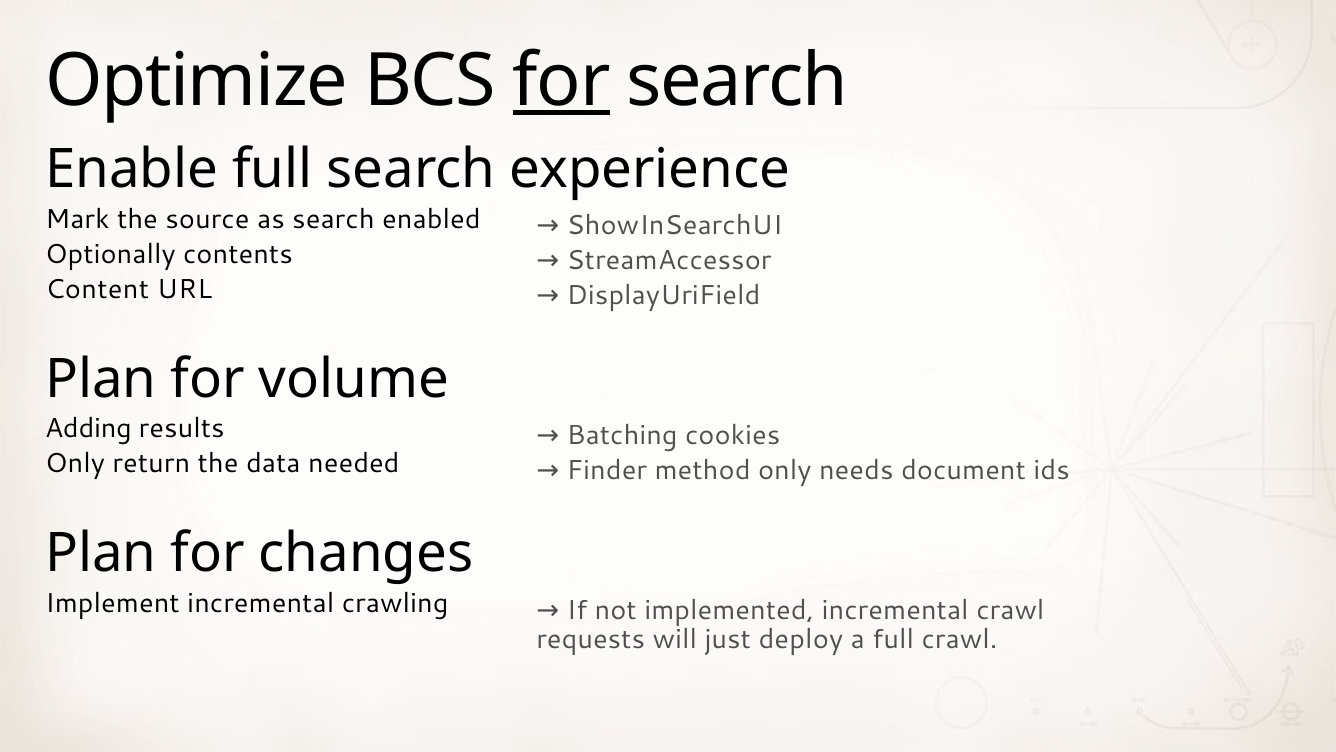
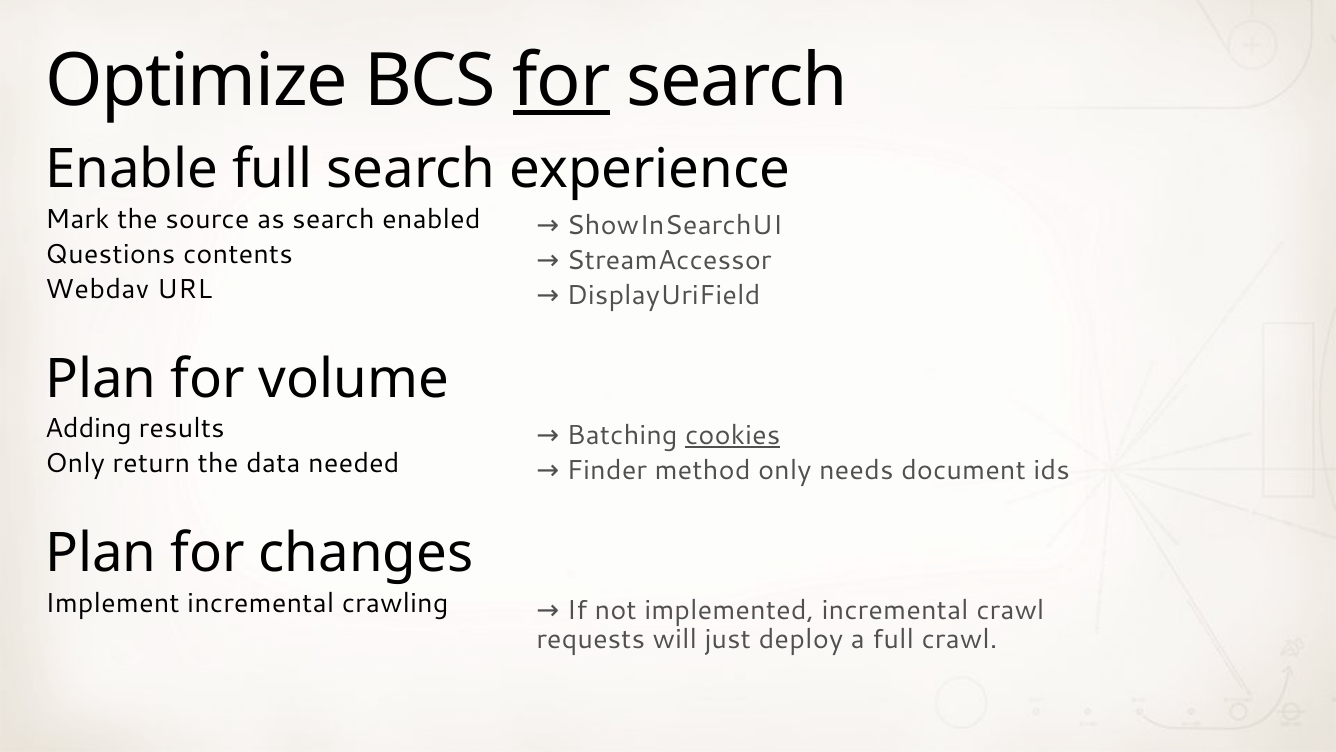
Optionally: Optionally -> Questions (110, 254)
Content: Content -> Webdav (97, 289)
cookies underline: none -> present (733, 435)
